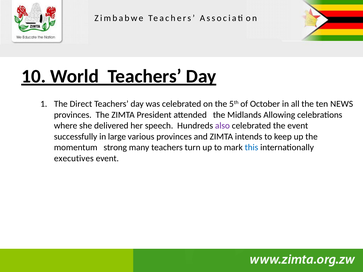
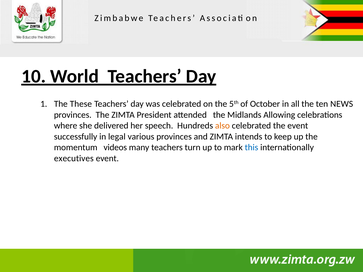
Direct: Direct -> These (81, 104)
also colour: purple -> orange (222, 126)
large: large -> legal (117, 137)
strong: strong -> videos (115, 148)
